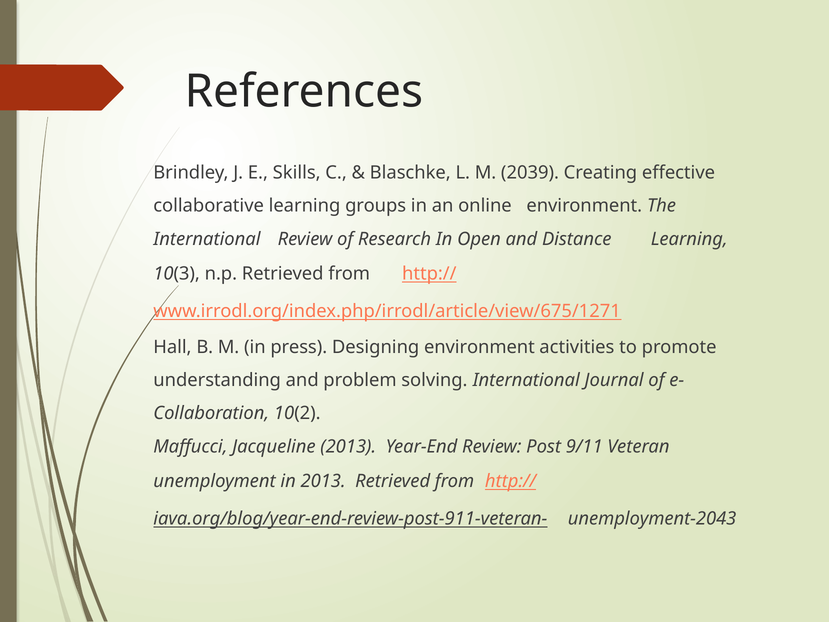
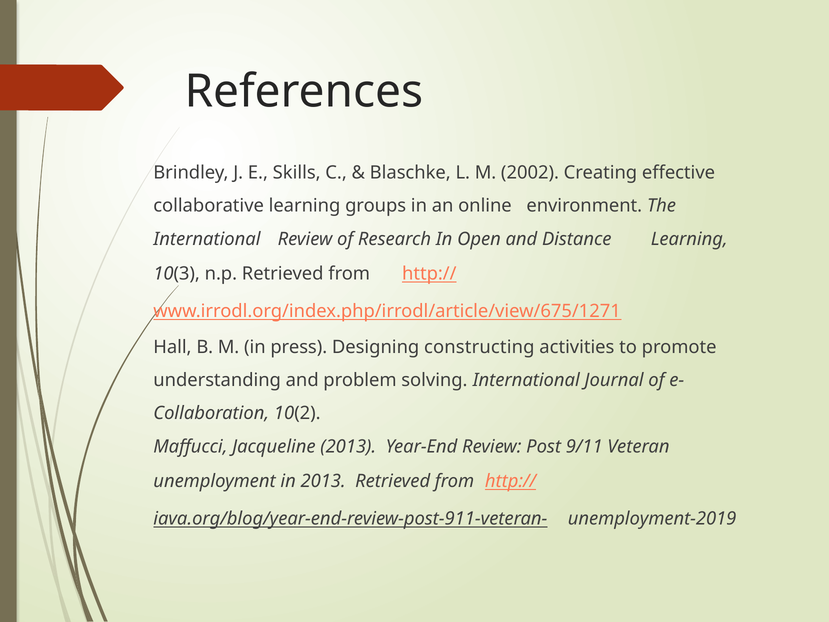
2039: 2039 -> 2002 (530, 173)
Designing environment: environment -> constructing (479, 347)
unemployment-2043: unemployment-2043 -> unemployment-2019 (652, 518)
